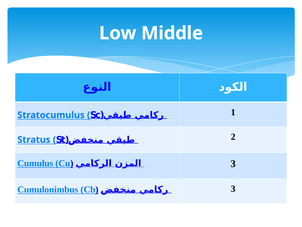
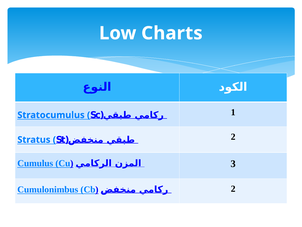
Middle: Middle -> Charts (172, 33)
3: 3 -> 2 (233, 188)
